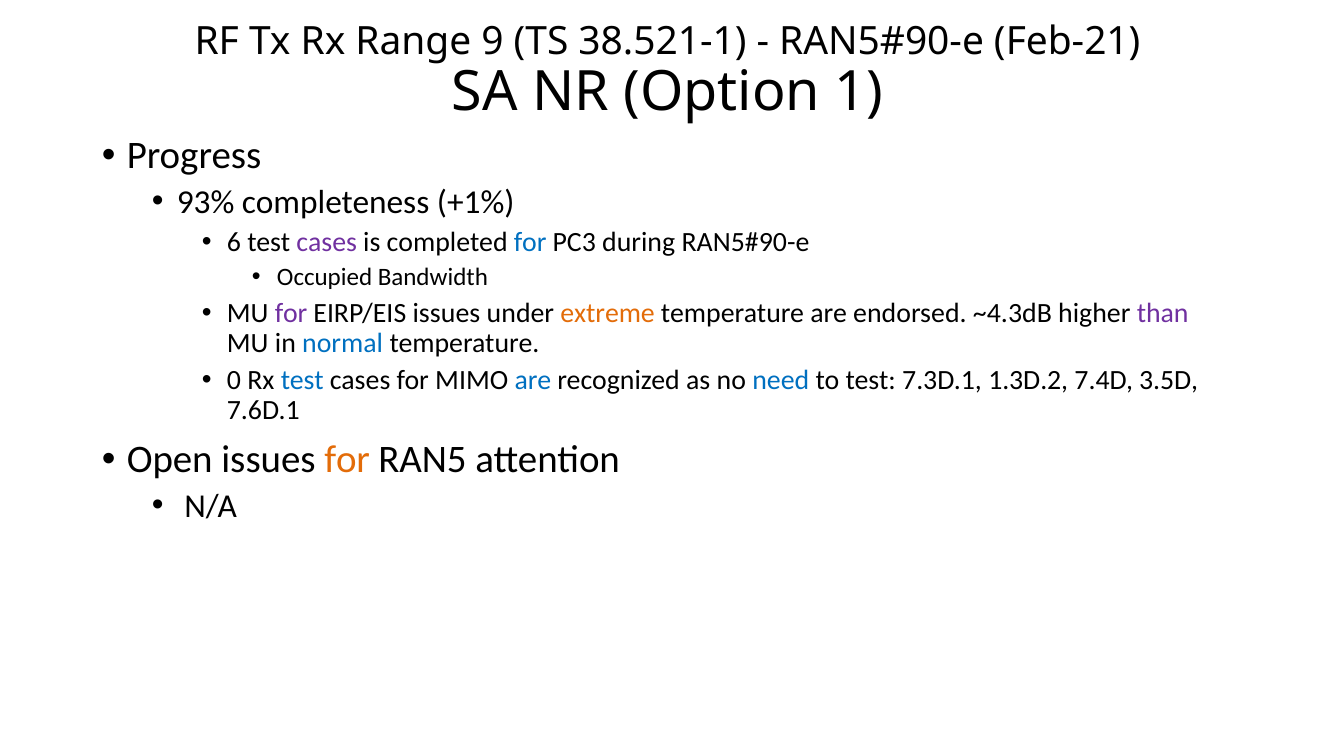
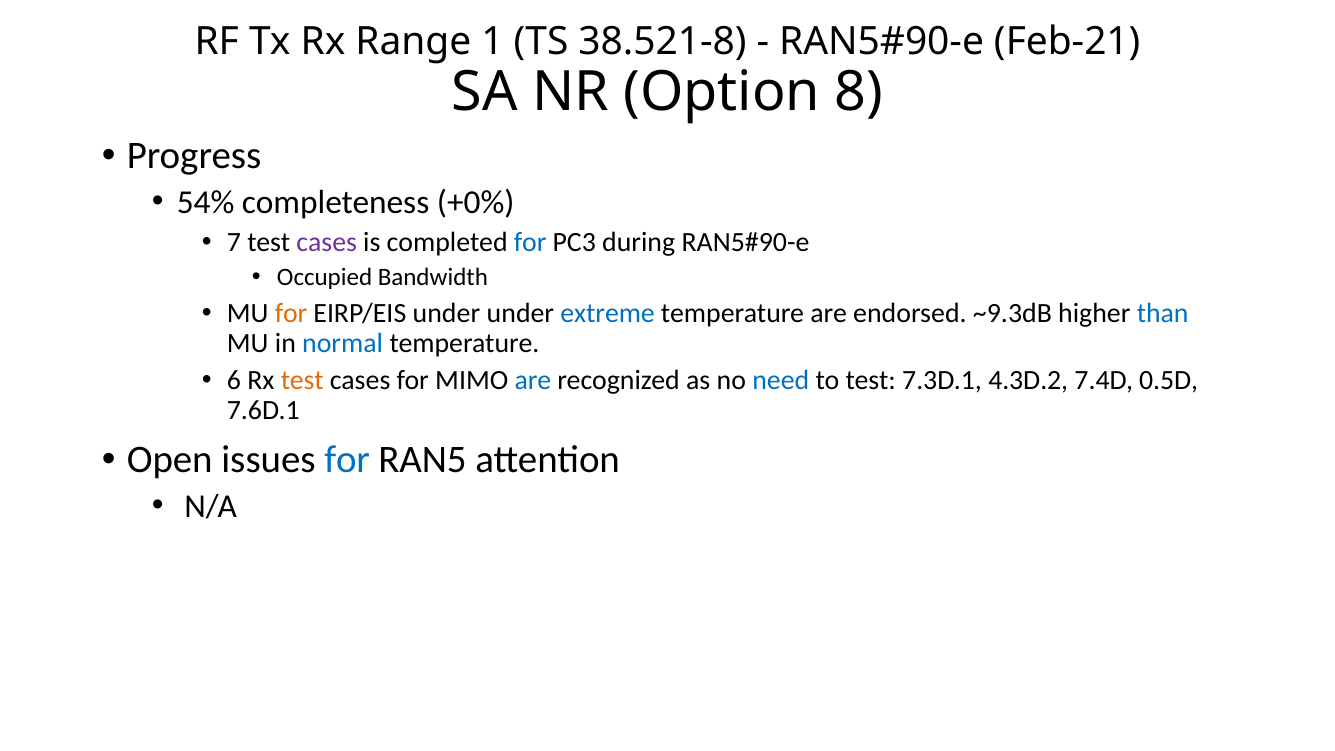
9: 9 -> 1 (492, 41)
38.521-1: 38.521-1 -> 38.521-8 (662, 41)
1: 1 -> 8 (859, 92)
93%: 93% -> 54% (206, 202)
+1%: +1% -> +0% (476, 202)
6: 6 -> 7 (234, 242)
for colour: purple -> orange (291, 313)
EIRP/EIS issues: issues -> under (446, 313)
extreme colour: orange -> blue (608, 313)
~4.3dB: ~4.3dB -> ~9.3dB (1012, 313)
than colour: purple -> blue (1163, 313)
0: 0 -> 6 (234, 380)
test colour: blue -> orange (302, 380)
1.3D.2: 1.3D.2 -> 4.3D.2 (1028, 380)
3.5D: 3.5D -> 0.5D (1169, 380)
for colour: orange -> blue (347, 460)
